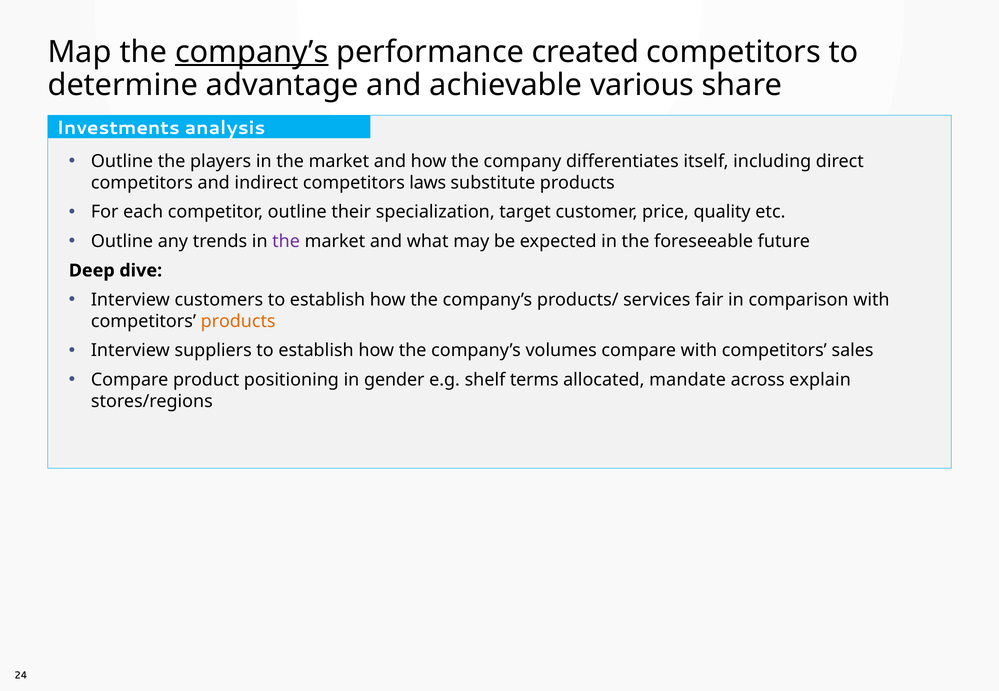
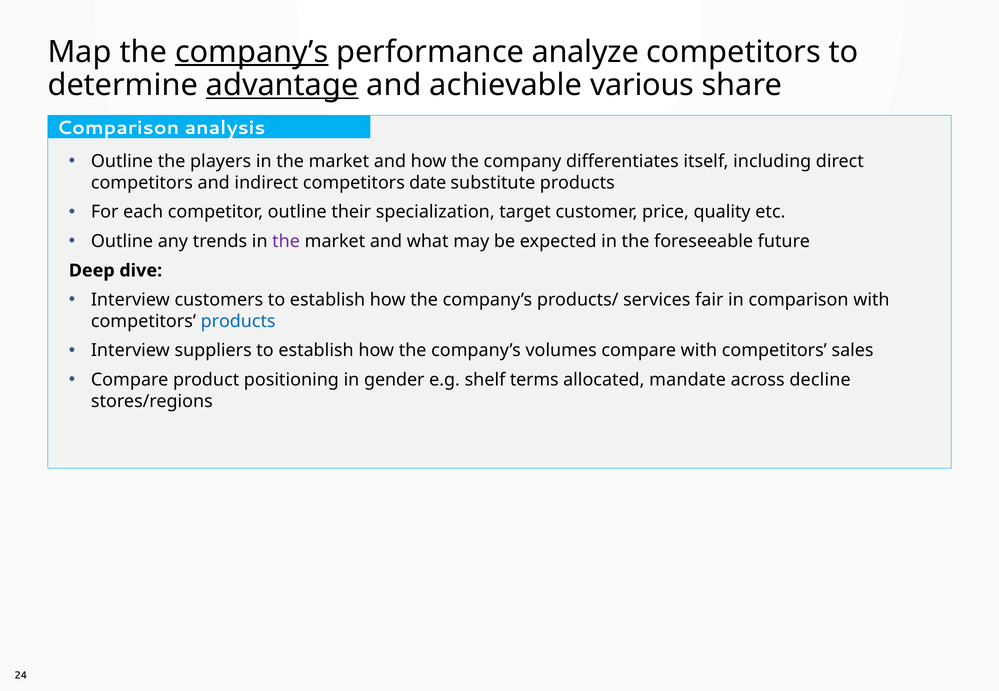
created: created -> analyze (585, 52)
advantage underline: none -> present (282, 85)
Investments: Investments -> Comparison (118, 128)
laws: laws -> date (428, 183)
products colour: orange -> blue (238, 322)
explain: explain -> decline (820, 380)
